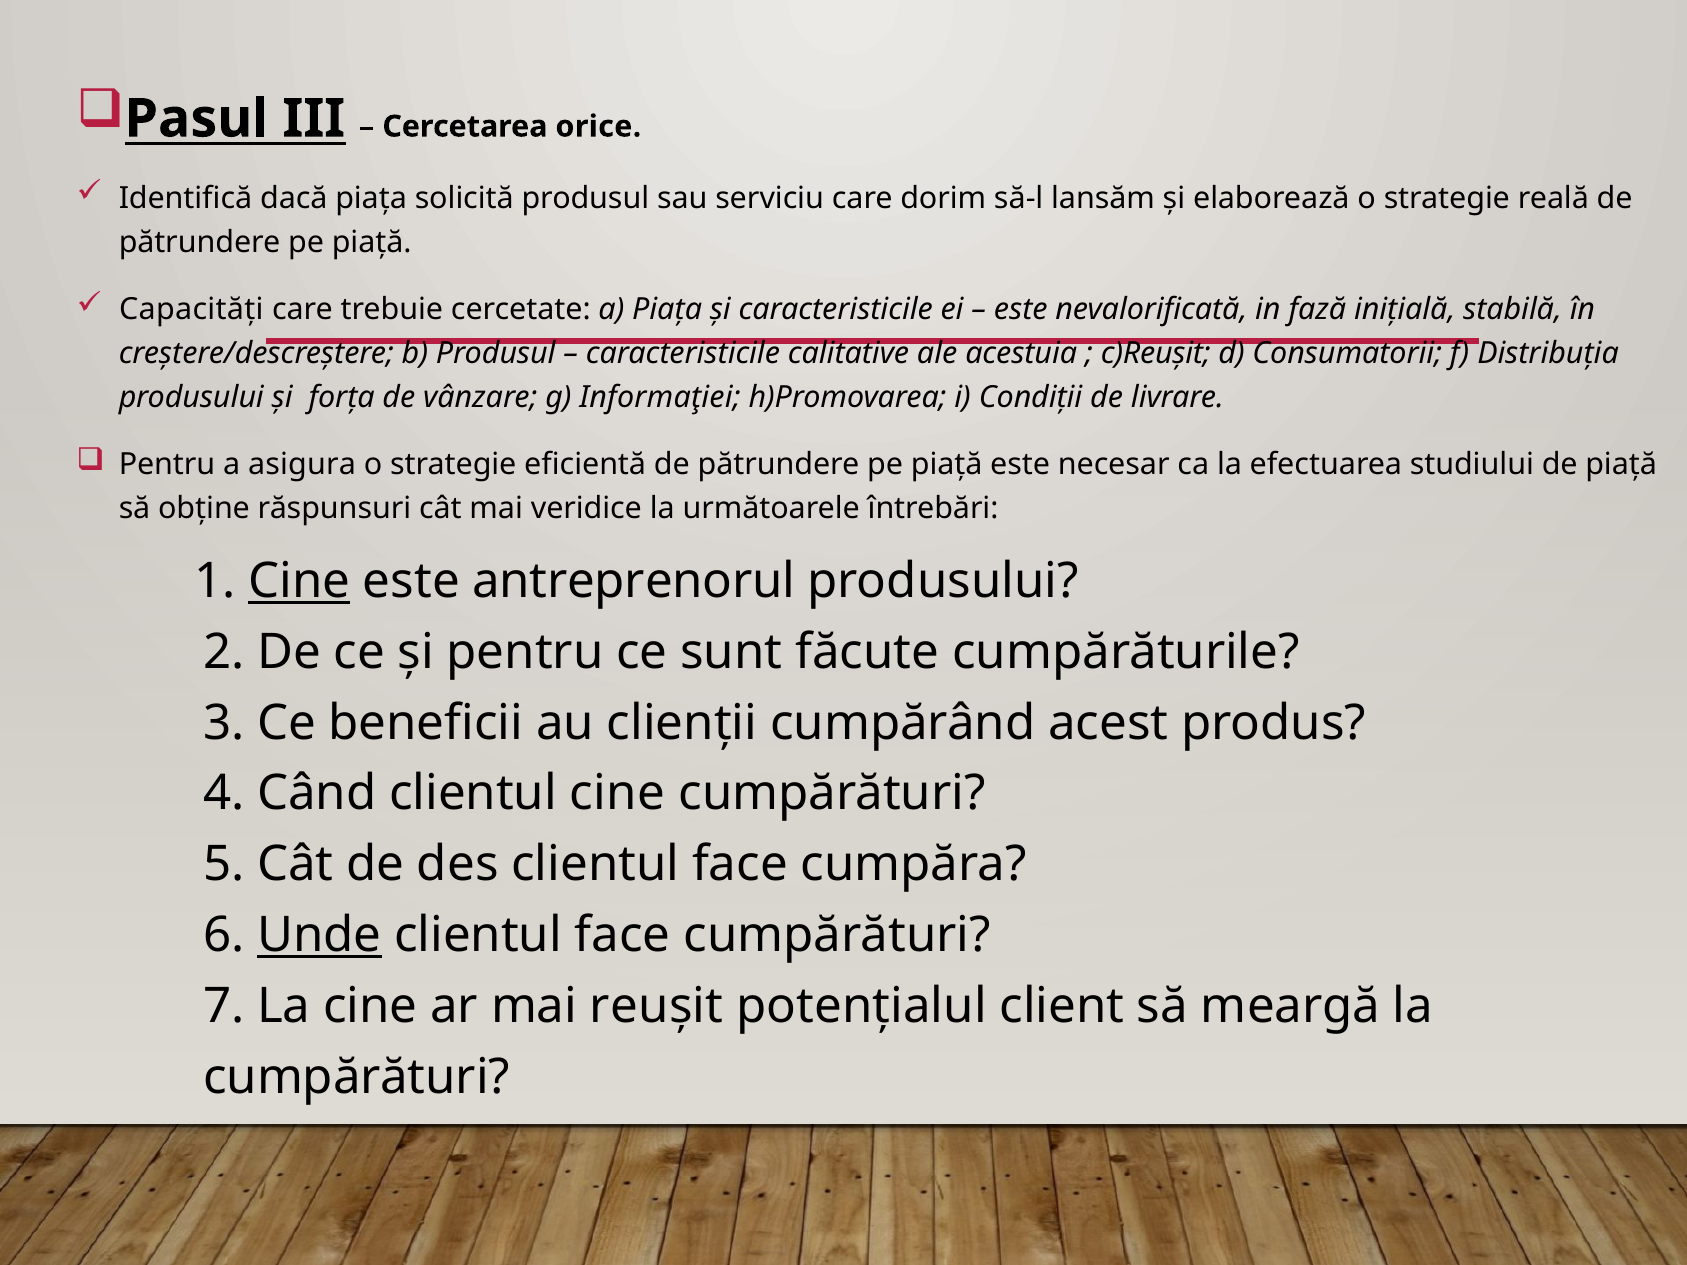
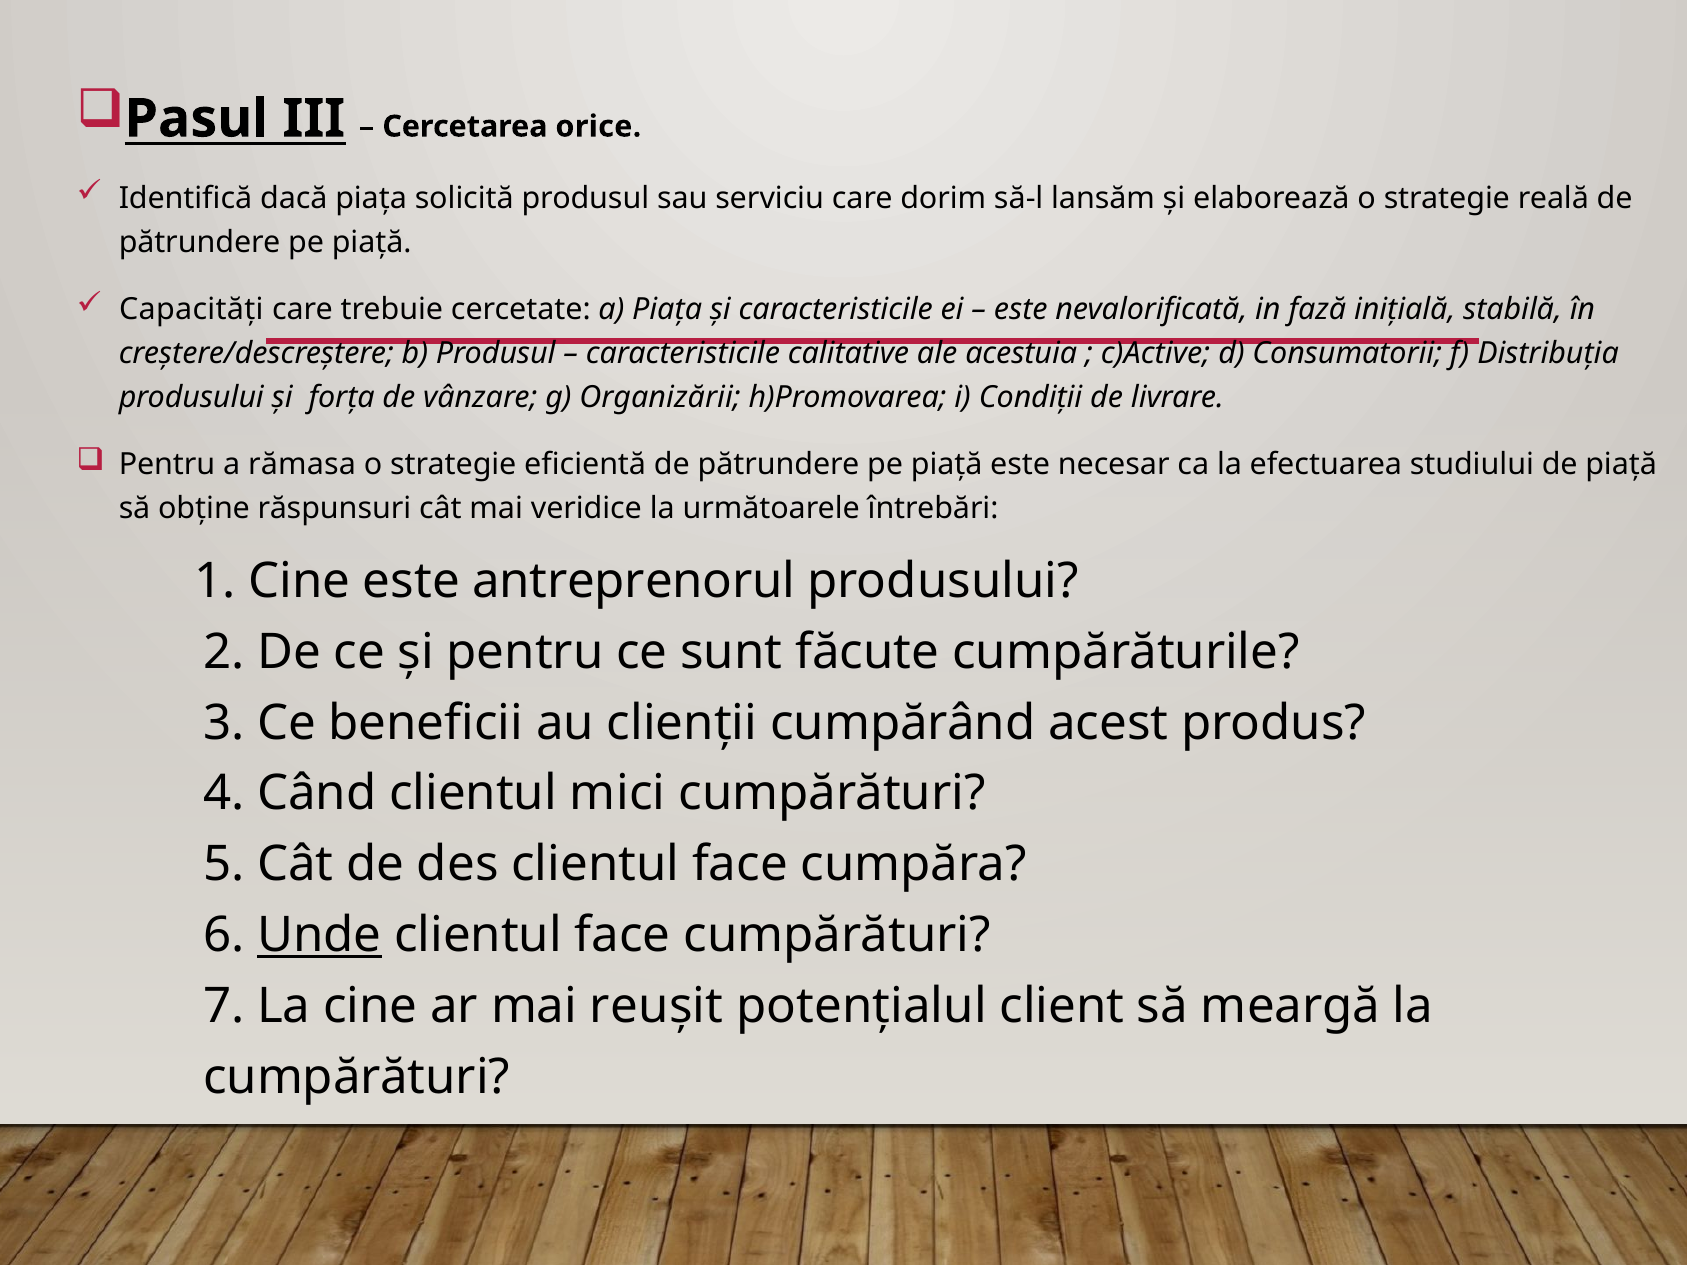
c)Reușit: c)Reușit -> c)Active (1156, 354)
Informaţiei: Informaţiei -> Organizării (660, 398)
asigura: asigura -> rămasa (302, 465)
Cine underline: present -> none (299, 581)
clientul cine: cine -> mici (618, 794)
